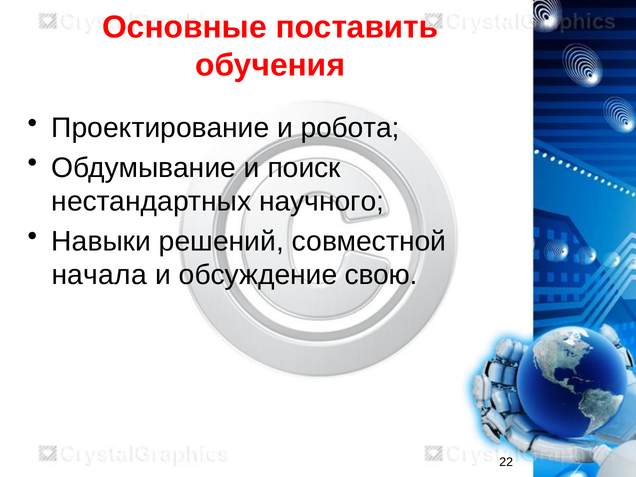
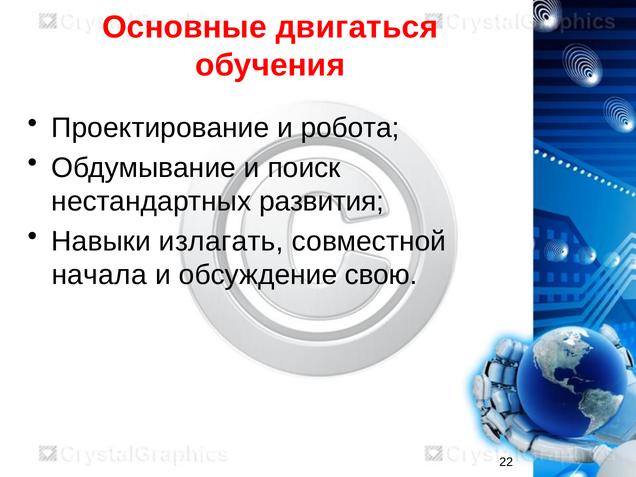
поставить: поставить -> двигаться (357, 27)
научного: научного -> развития (322, 202)
решений: решений -> излагать (221, 241)
